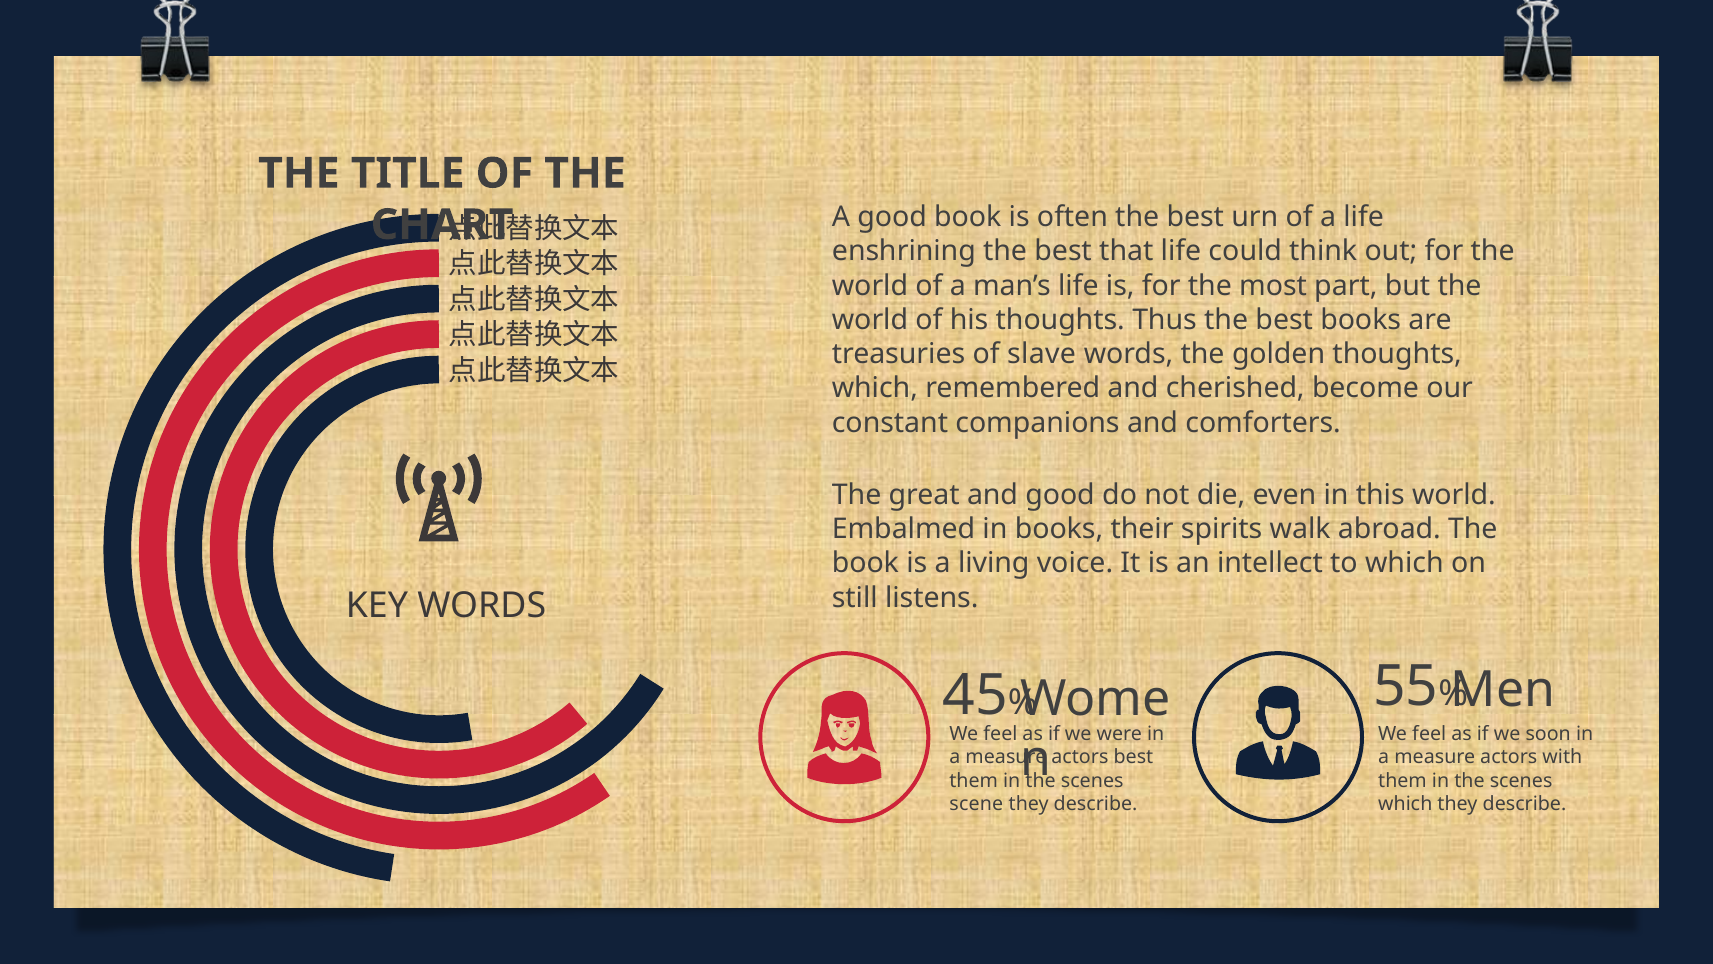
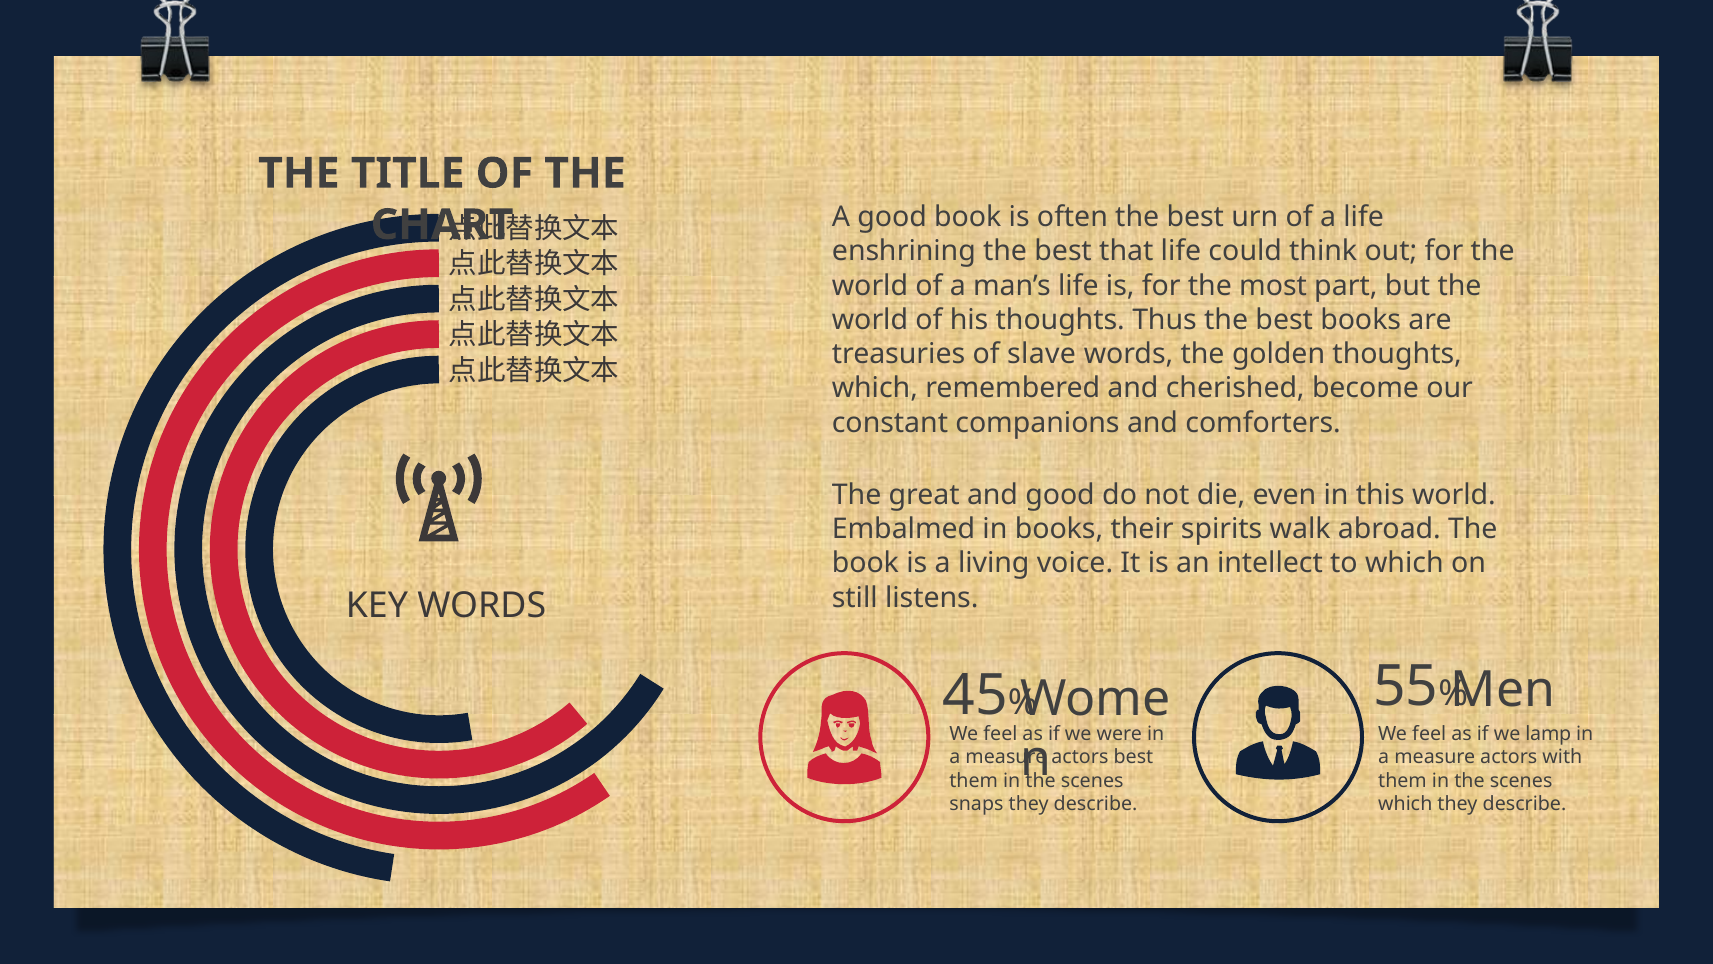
soon: soon -> lamp (1548, 733)
scene: scene -> snaps (976, 804)
